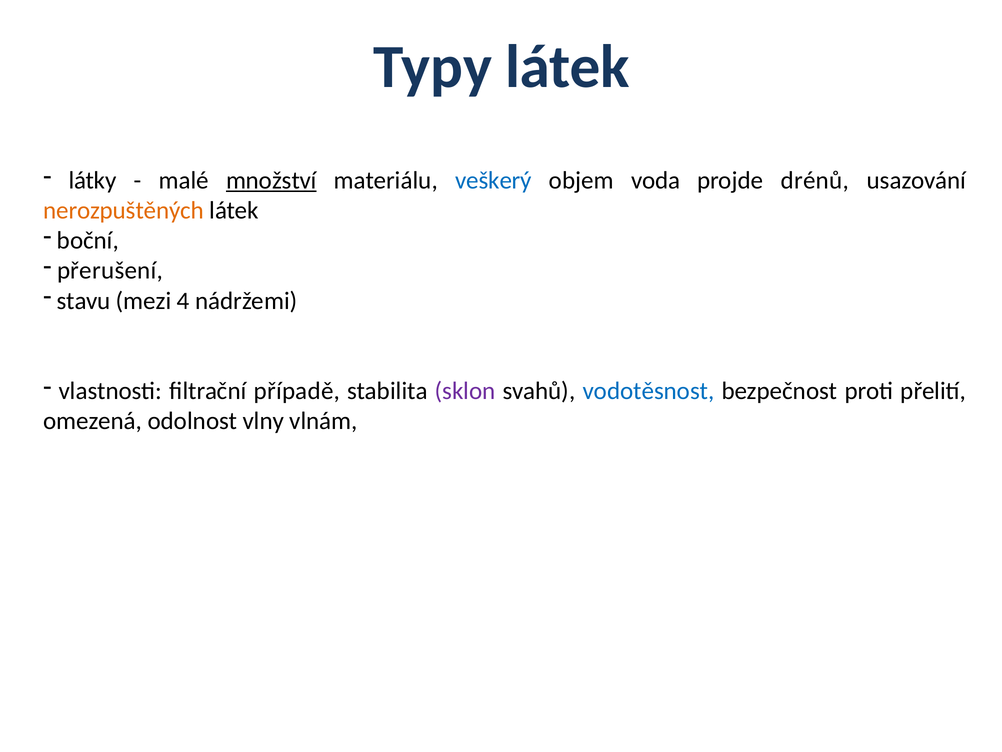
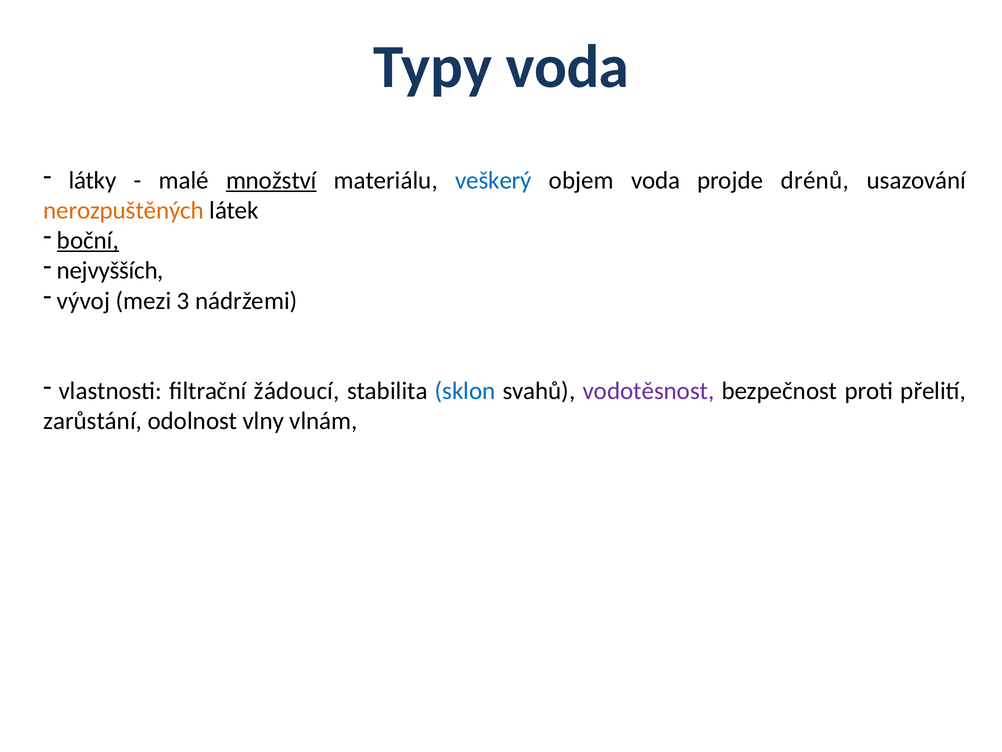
Typy látek: látek -> voda (567, 67)
boční underline: none -> present (88, 240)
přerušení: přerušení -> nejvyšších (110, 271)
stavu: stavu -> vývoj (84, 301)
4: 4 -> 3 (183, 301)
případě: případě -> žádoucí (297, 391)
sklon colour: purple -> blue (465, 391)
vodotěsnost colour: blue -> purple (649, 391)
omezená: omezená -> zarůstání (93, 421)
